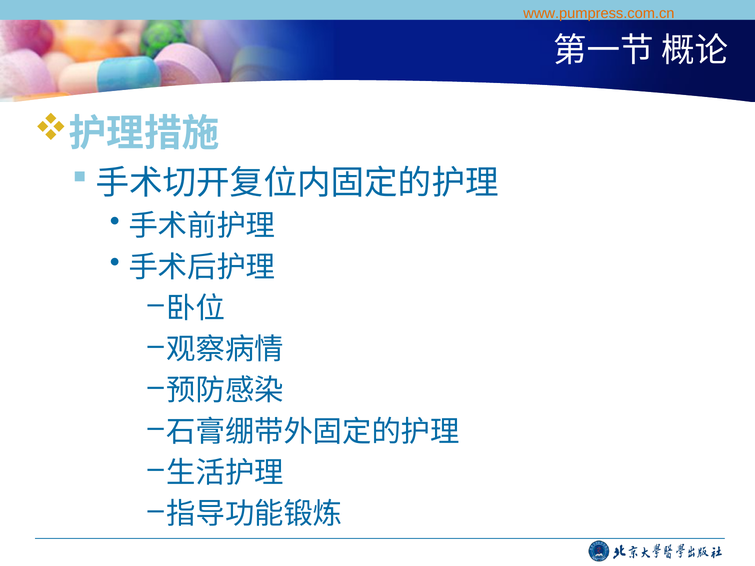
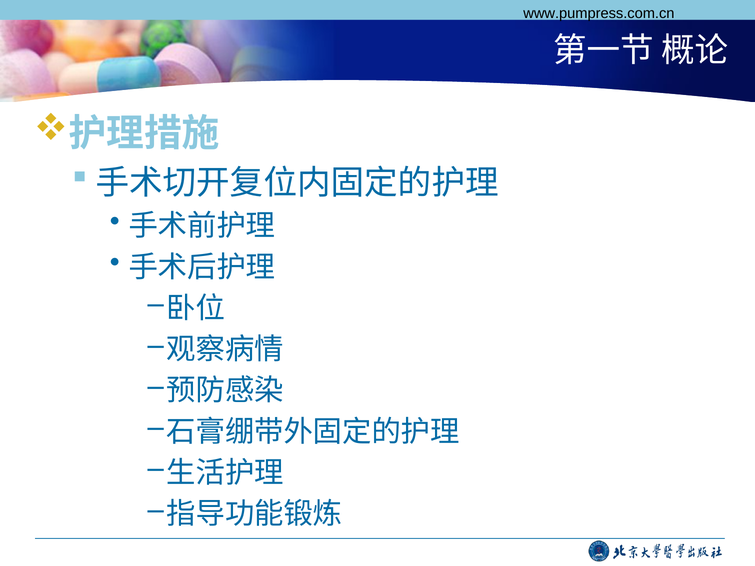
www.pumpress.com.cn colour: orange -> black (599, 14)
